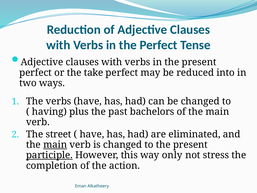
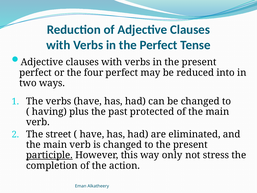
take: take -> four (94, 73)
bachelors: bachelors -> protected (152, 112)
main underline: present -> none (55, 145)
